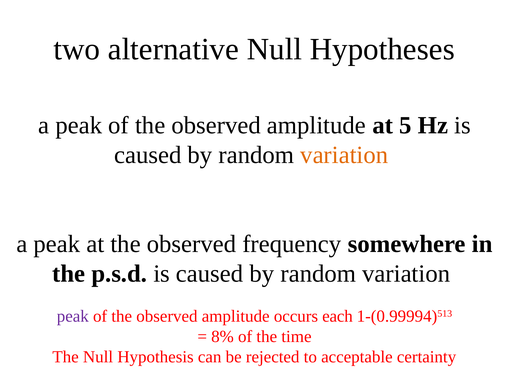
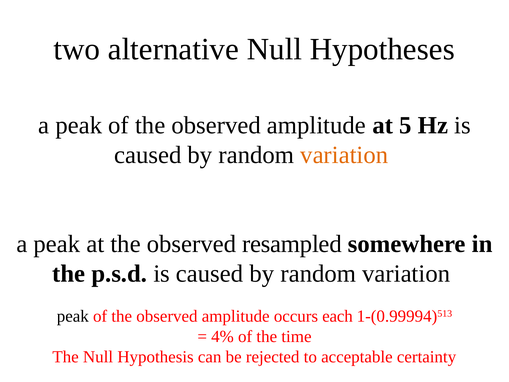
frequency: frequency -> resampled (292, 244)
peak colour: purple -> black (73, 316)
8%: 8% -> 4% (222, 336)
